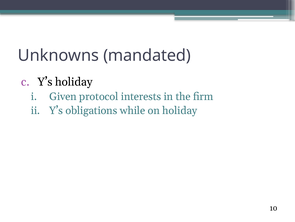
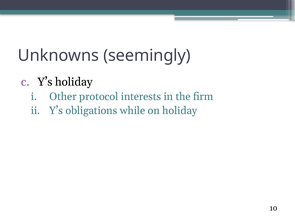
mandated: mandated -> seemingly (147, 55)
Given: Given -> Other (63, 96)
